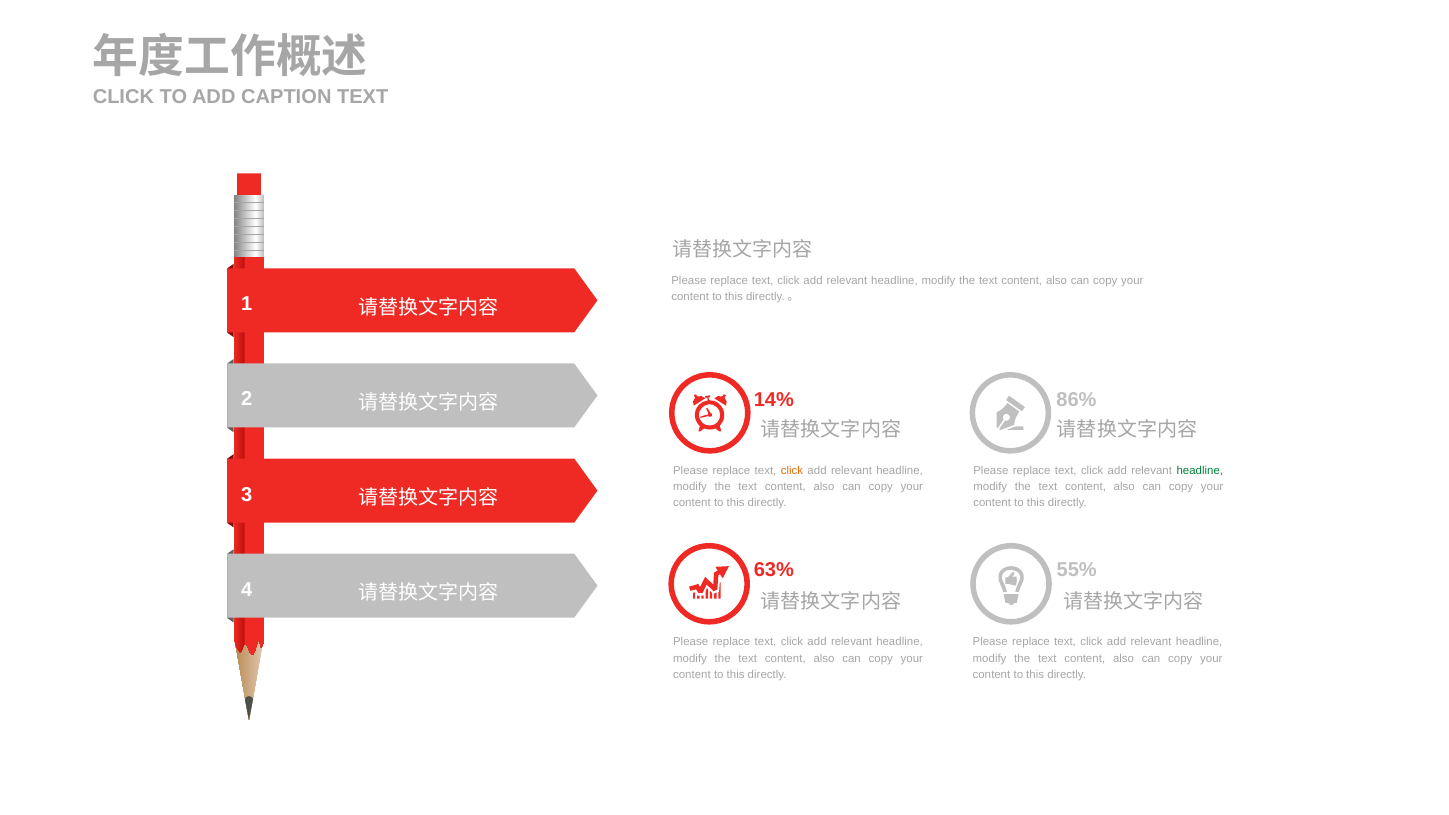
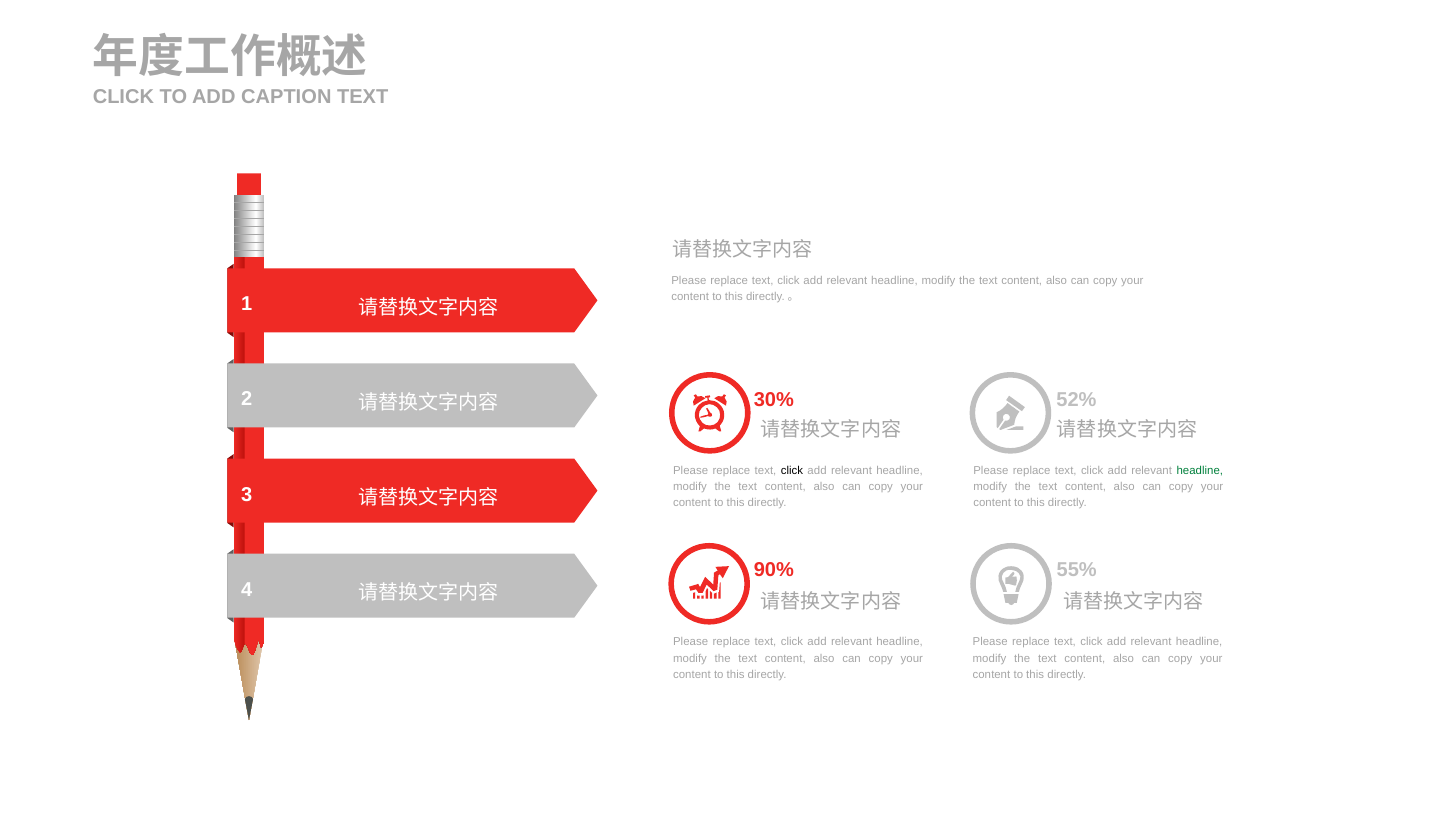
14%: 14% -> 30% (774, 400)
86%: 86% -> 52% (1076, 400)
click colour: orange -> black (792, 470)
63%: 63% -> 90% (774, 570)
